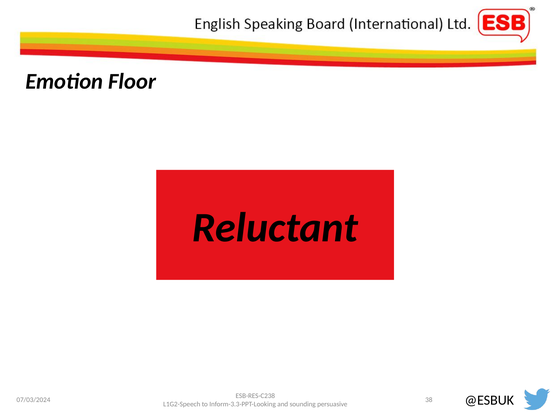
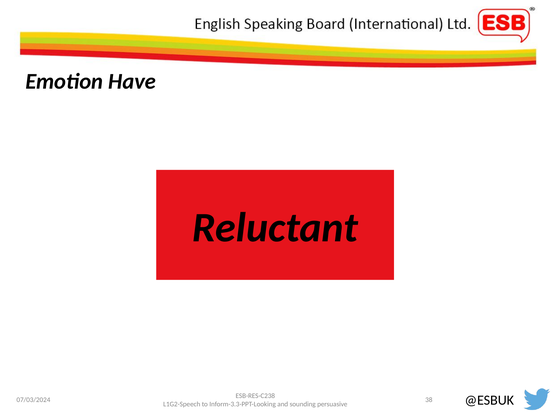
Floor: Floor -> Have (132, 81)
